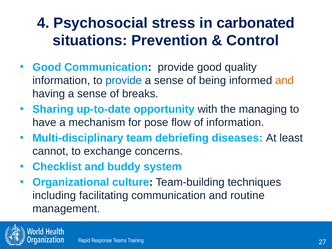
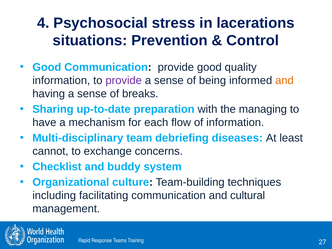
carbonated: carbonated -> lacerations (256, 23)
provide colour: blue -> purple (124, 80)
opportunity: opportunity -> preparation (164, 109)
pose: pose -> each (156, 123)
routine: routine -> cultural (248, 196)
